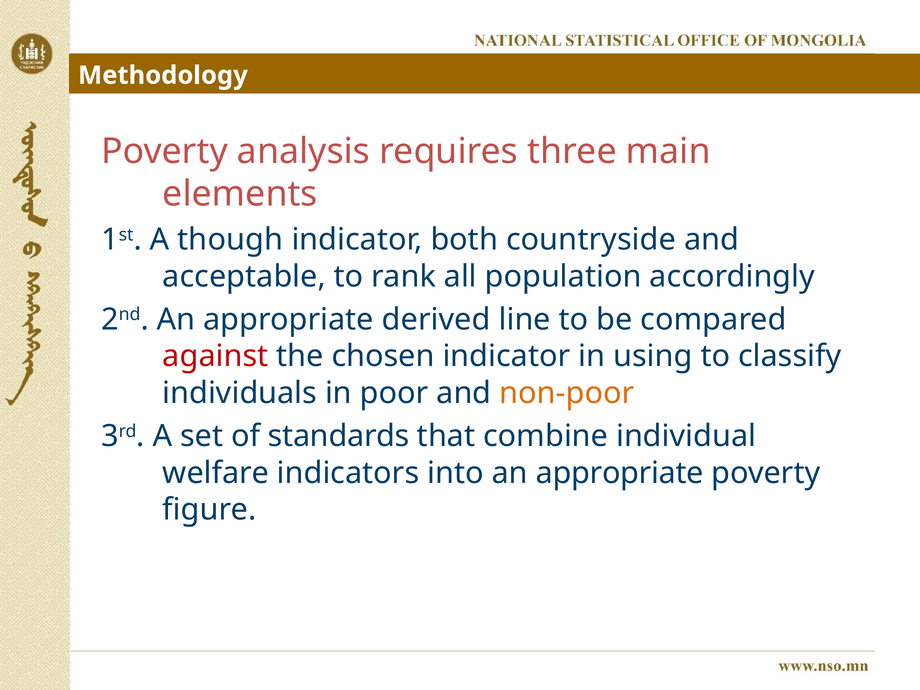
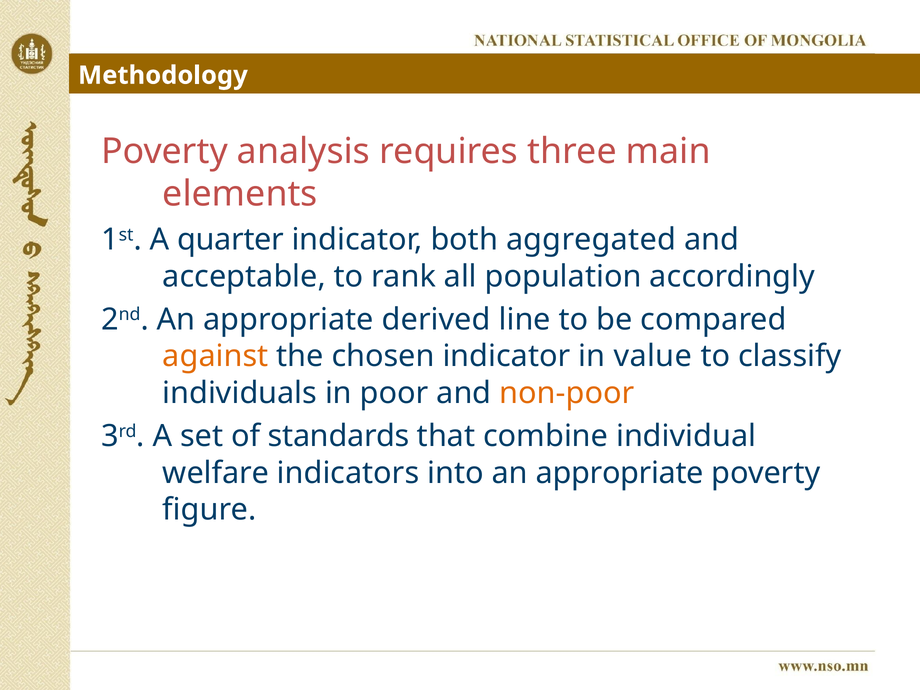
though: though -> quarter (231, 240)
countryside: countryside -> aggregated (591, 240)
against colour: red -> orange (215, 356)
using: using -> value (653, 356)
